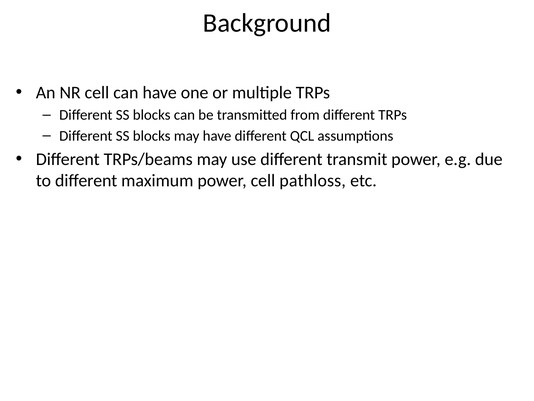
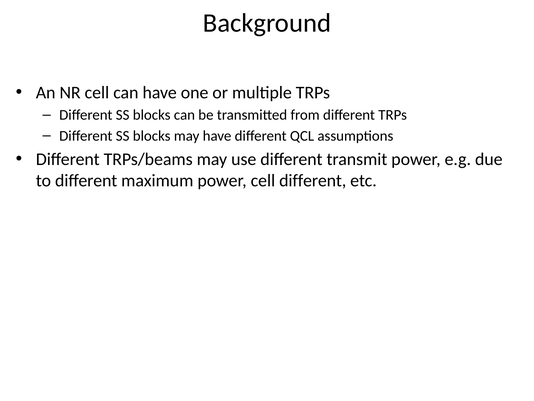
cell pathloss: pathloss -> different (313, 180)
